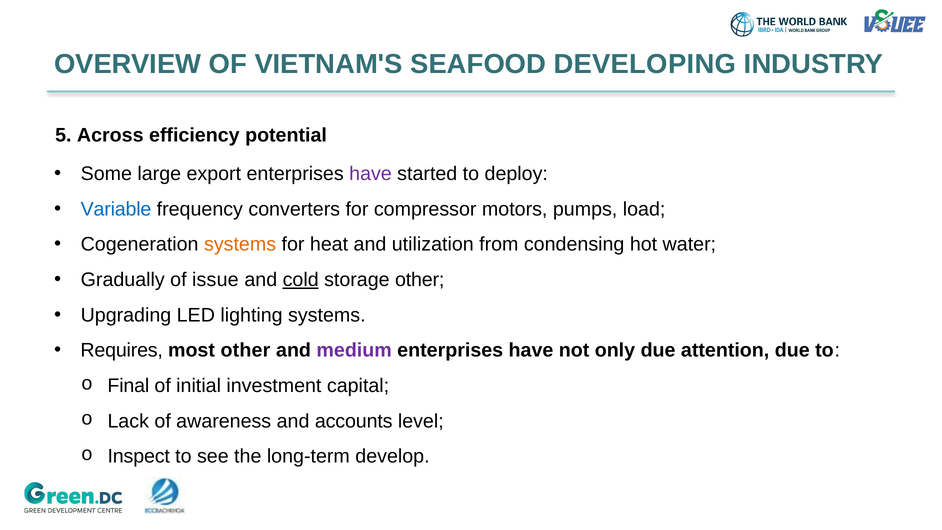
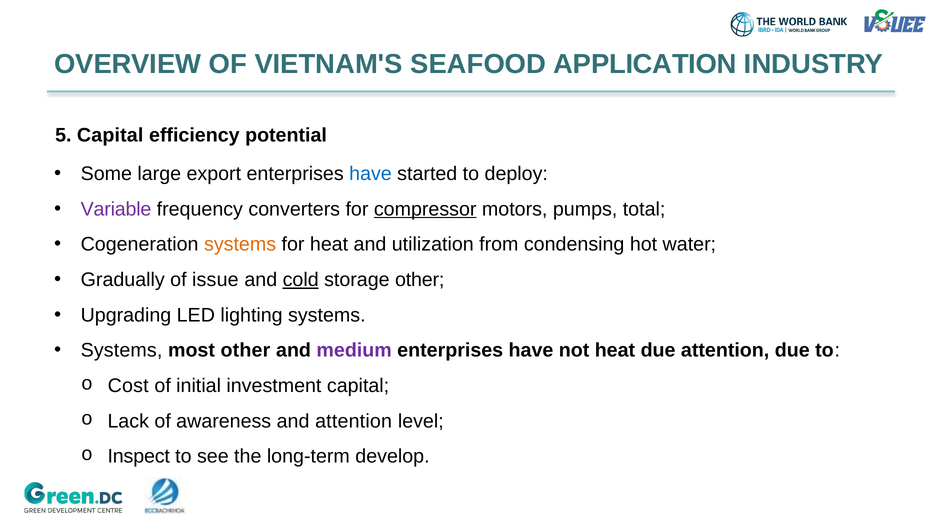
DEVELOPING: DEVELOPING -> APPLICATION (645, 64)
5 Across: Across -> Capital (110, 135)
have colour: purple -> blue (371, 174)
Variable colour: blue -> purple (116, 209)
compressor underline: none -> present (425, 209)
load: load -> total (644, 209)
Requires: Requires -> Systems (122, 350)
not only: only -> heat (615, 350)
Final: Final -> Cost (128, 386)
and accounts: accounts -> attention (354, 421)
